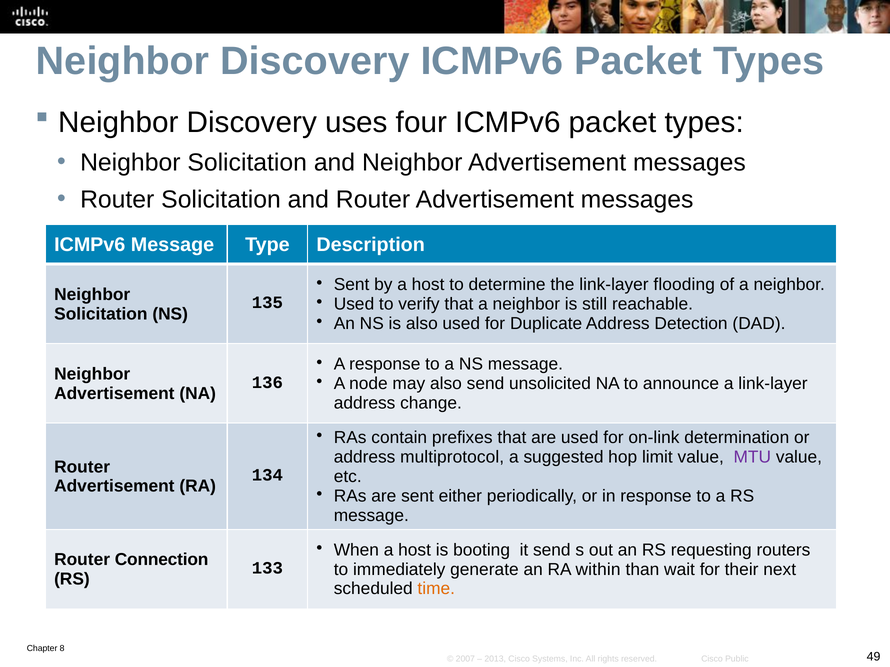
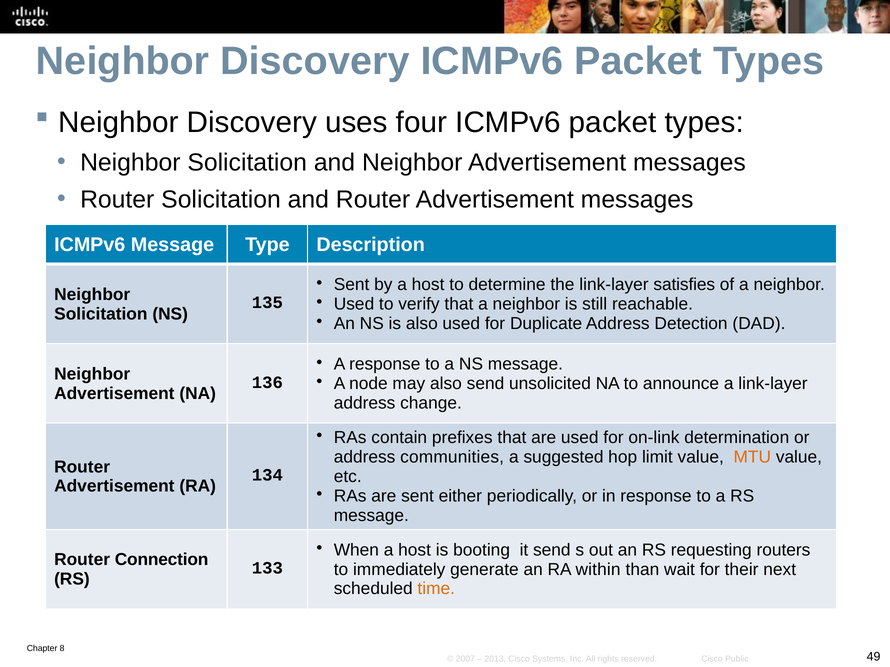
flooding: flooding -> satisfies (684, 285)
multiprotocol: multiprotocol -> communities (452, 457)
MTU colour: purple -> orange (752, 457)
